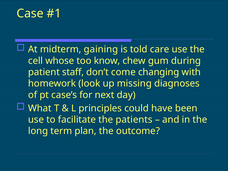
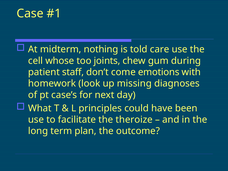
gaining: gaining -> nothing (101, 49)
know: know -> joints (107, 61)
changing: changing -> emotions (159, 72)
patients: patients -> theroize (134, 120)
